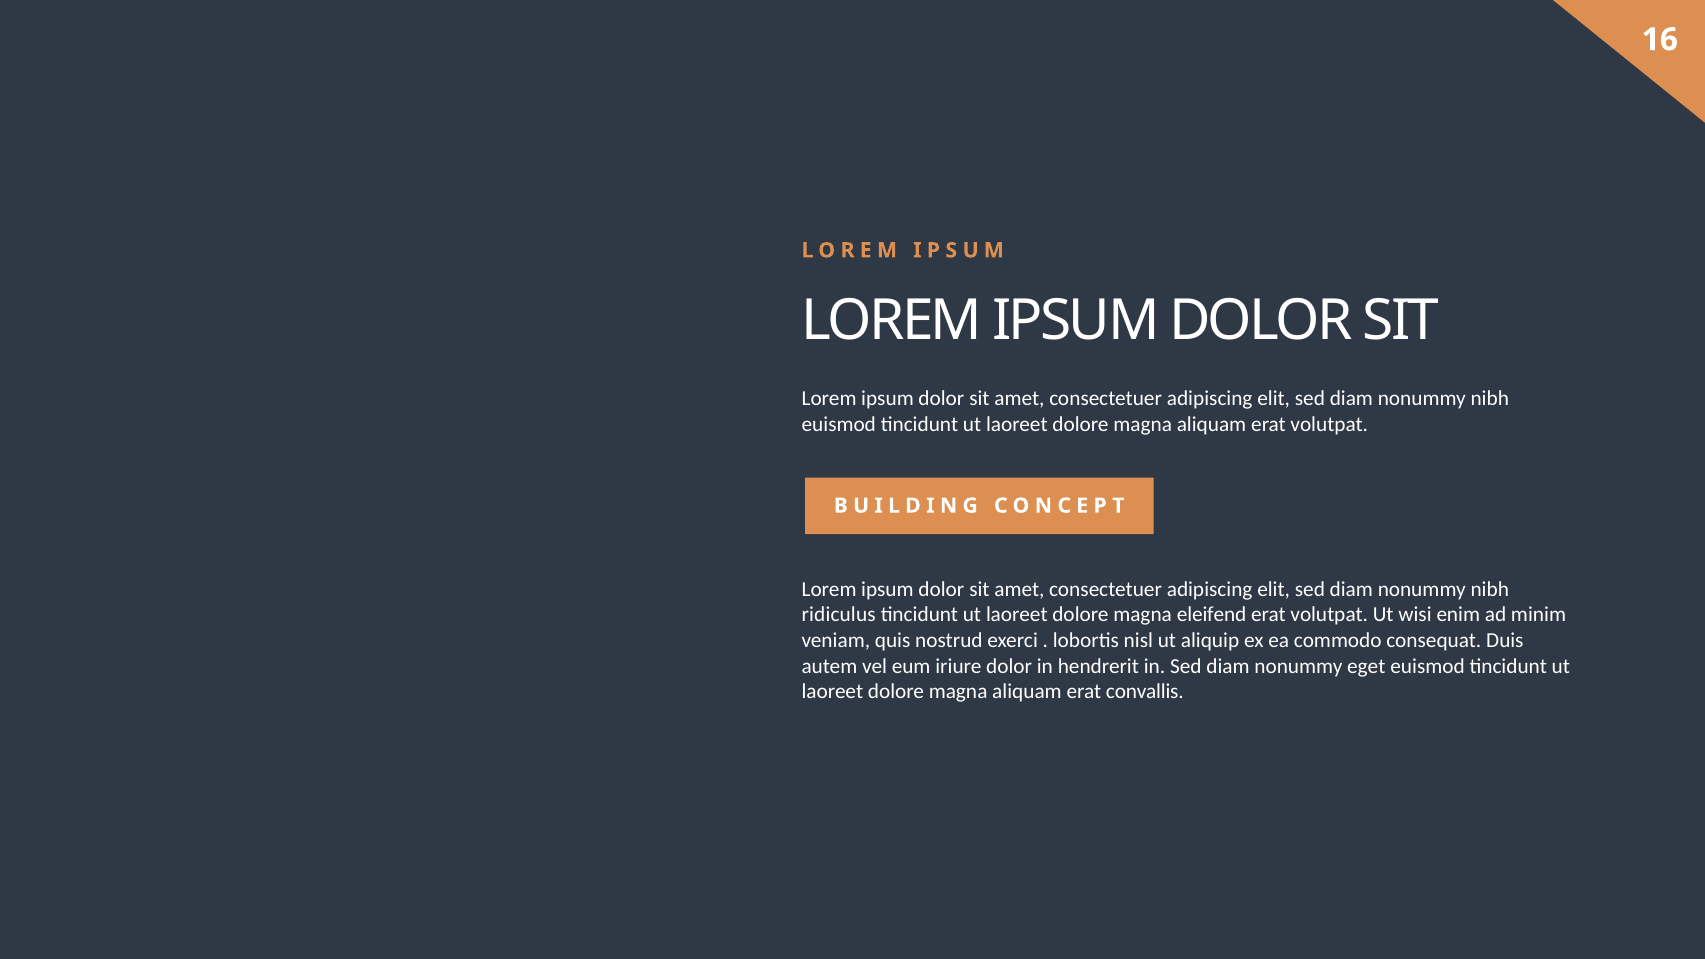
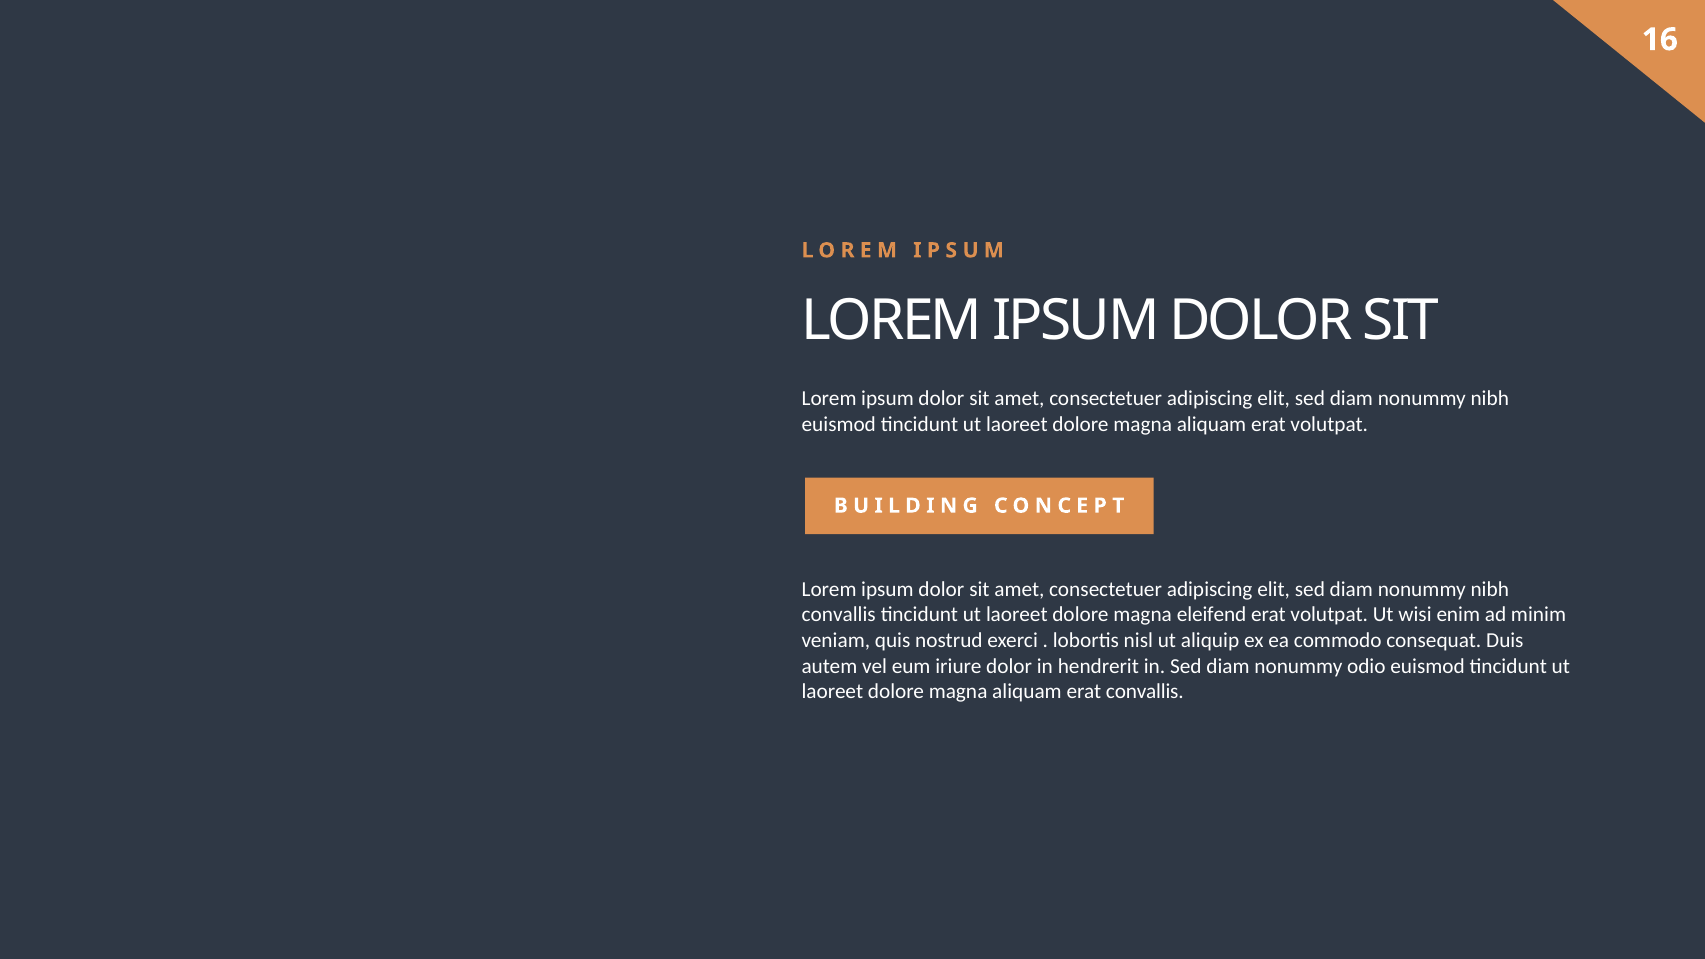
ridiculus: ridiculus -> convallis (839, 615)
eget: eget -> odio (1366, 666)
